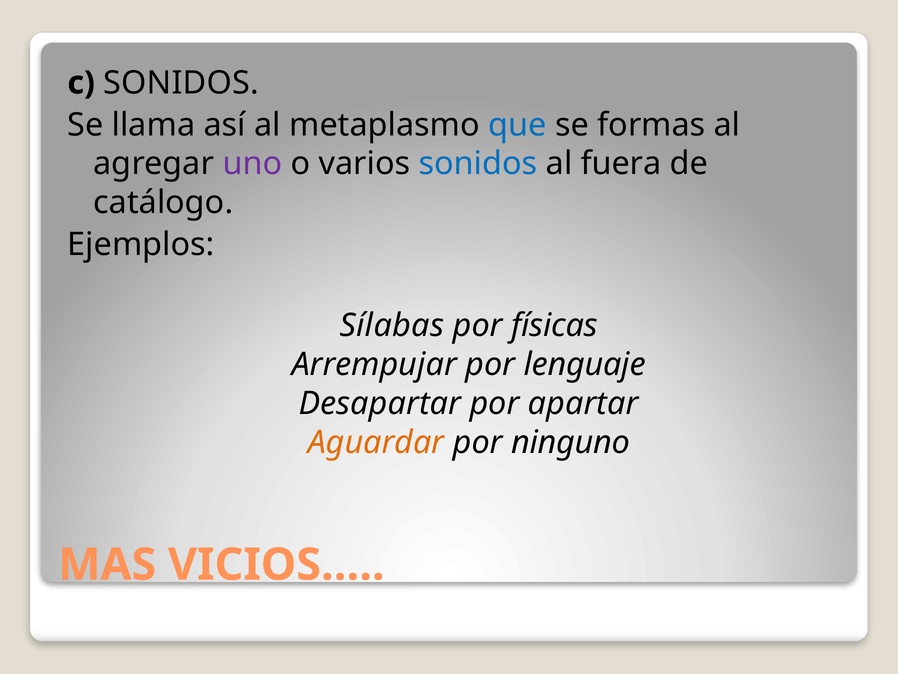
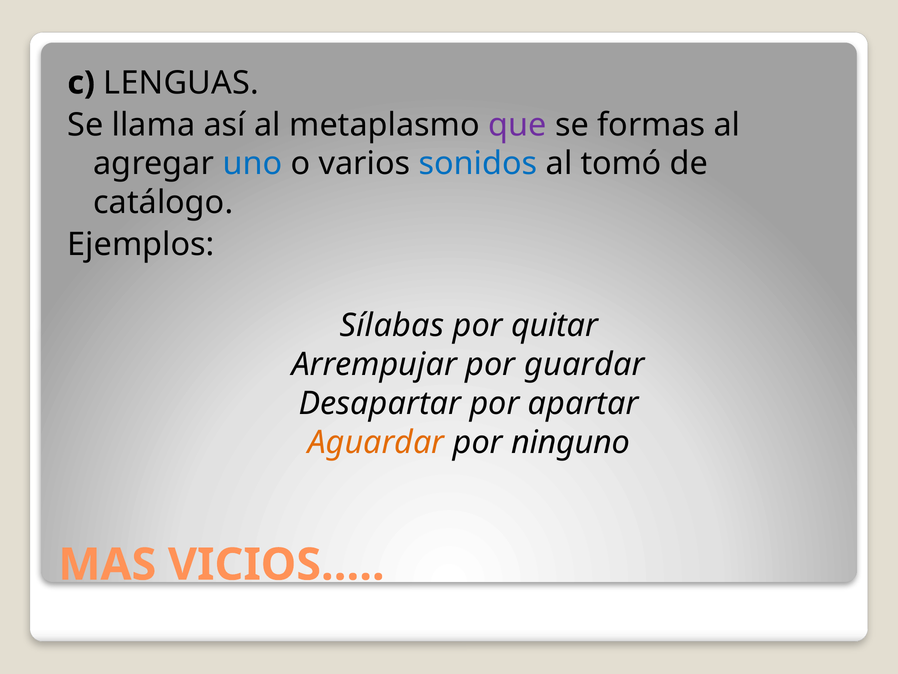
c SONIDOS: SONIDOS -> LENGUAS (181, 83)
que colour: blue -> purple (517, 125)
uno colour: purple -> blue (252, 164)
fuera: fuera -> tomó (621, 164)
físicas: físicas -> quitar (555, 325)
lenguaje: lenguaje -> guardar (584, 364)
